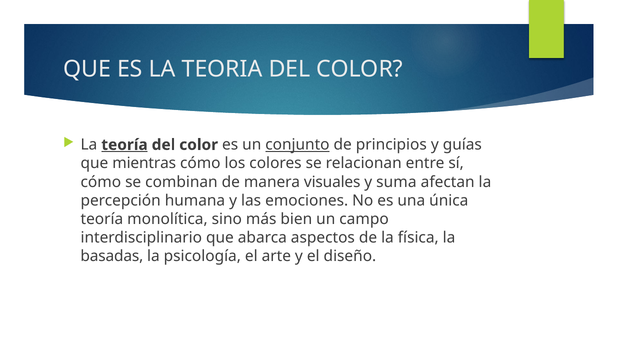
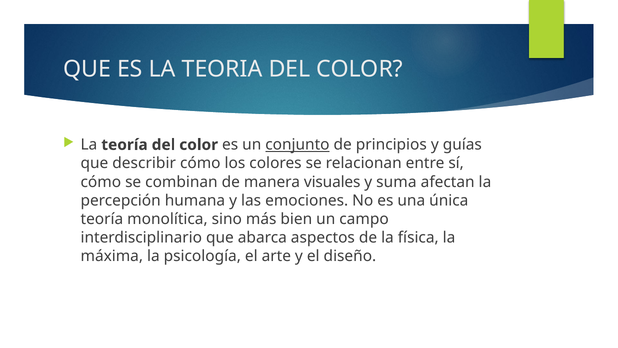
teoría underline: present -> none (125, 145)
mientras: mientras -> describir (144, 163)
basadas: basadas -> máxima (112, 256)
